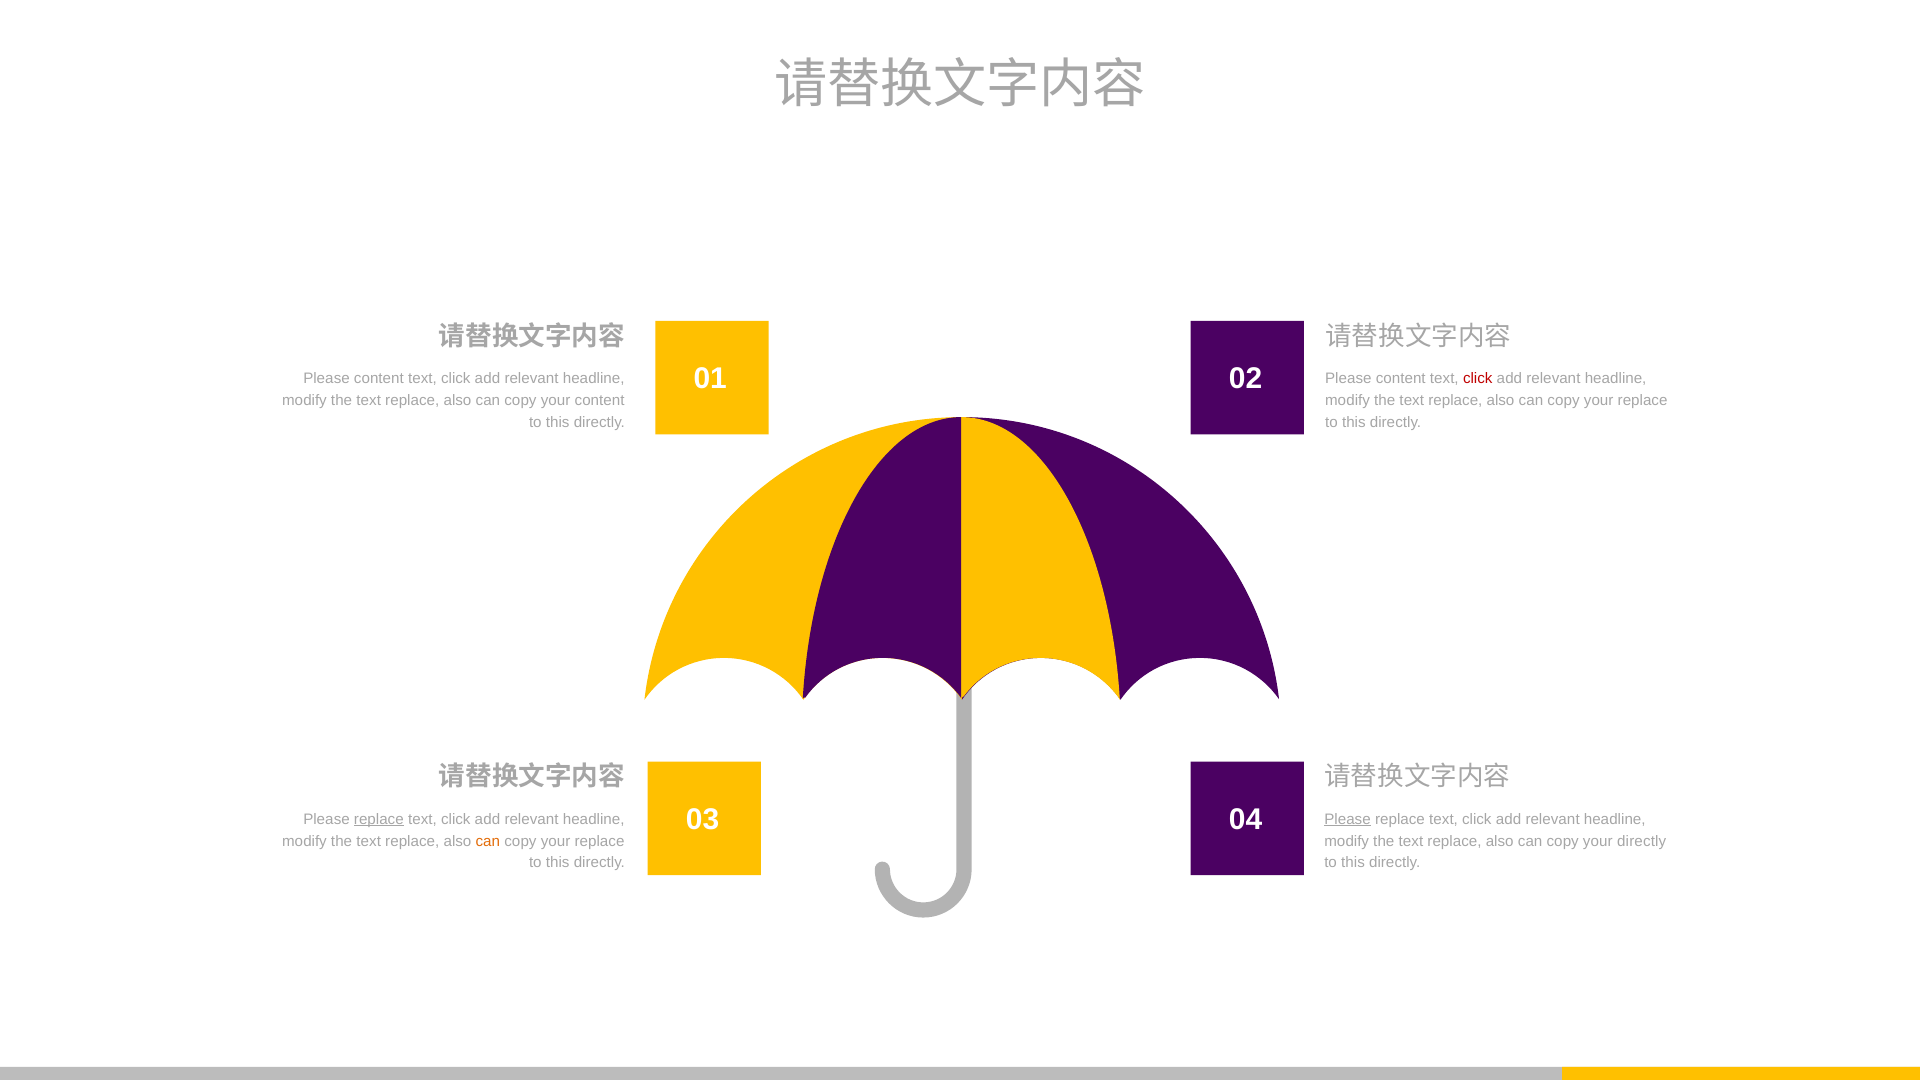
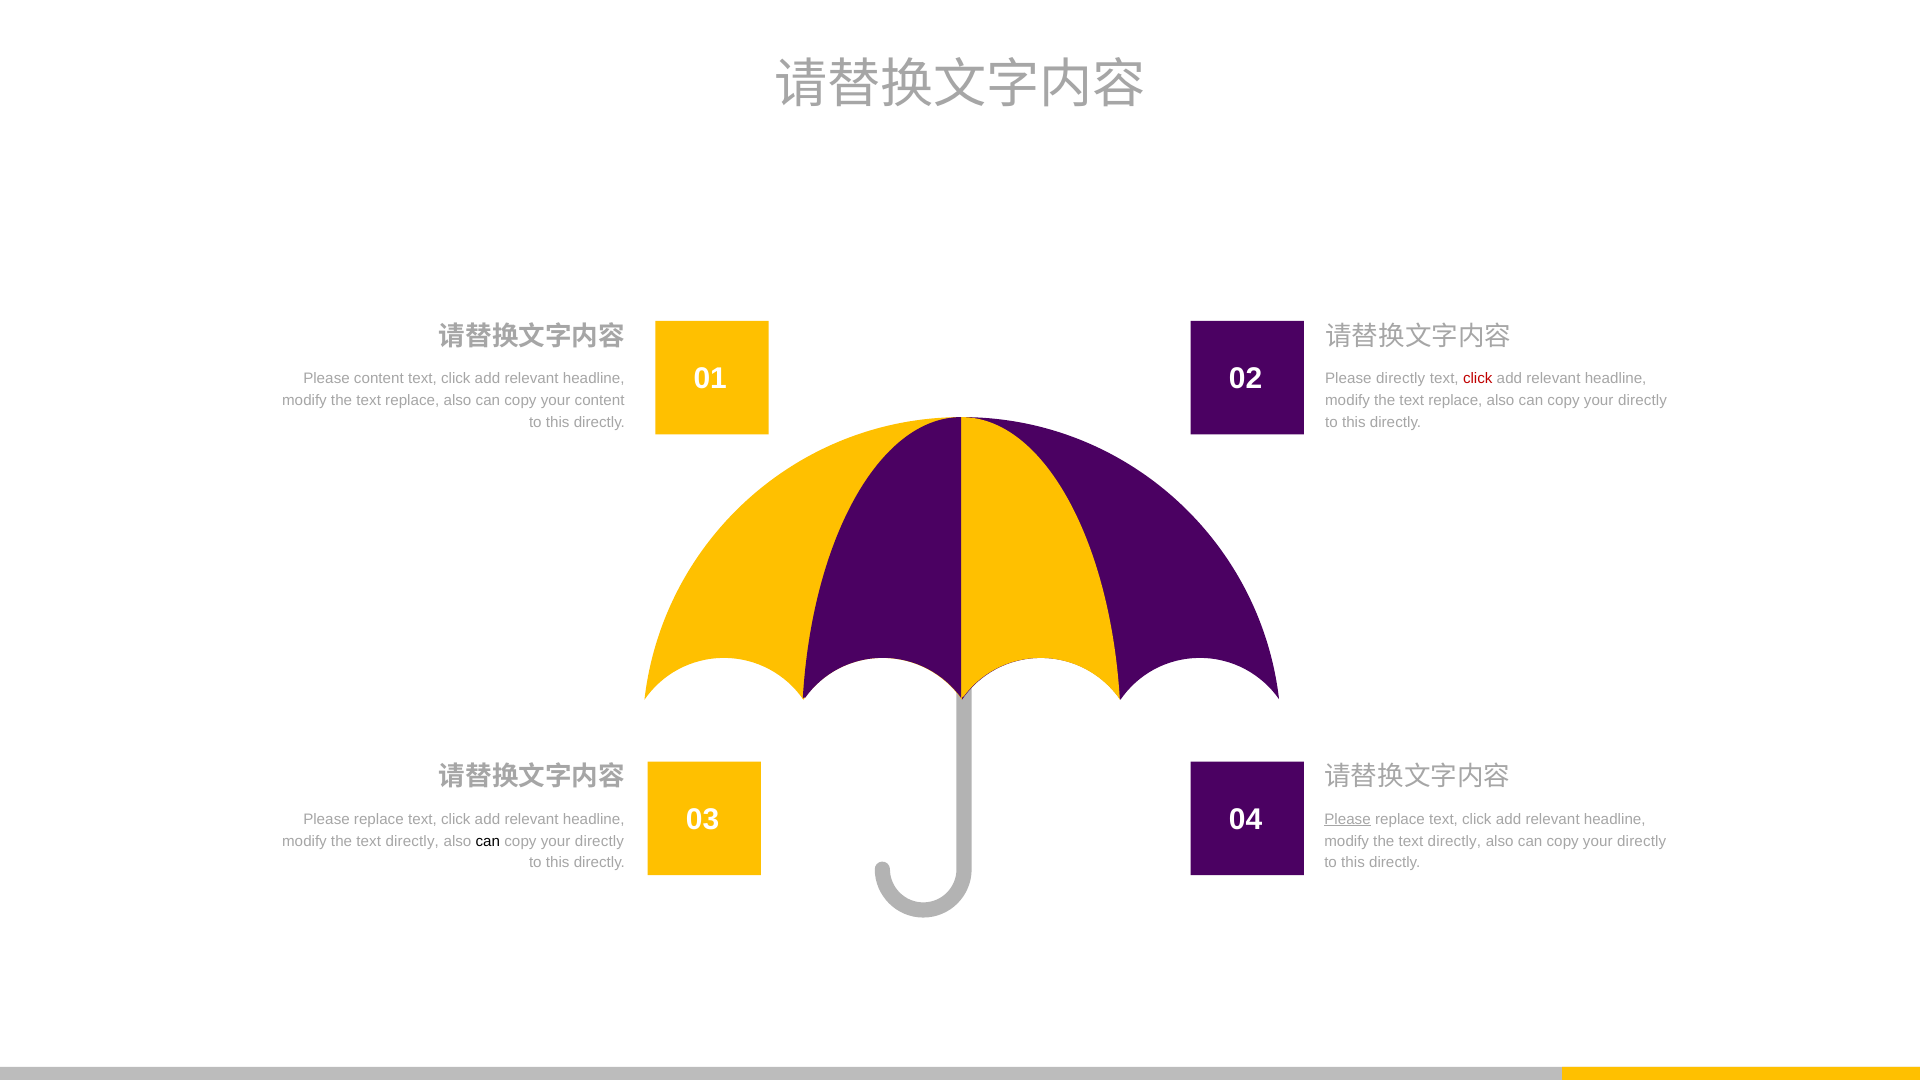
content: content -> directly (1401, 379)
replace: replace -> directly (1643, 400)
replace underline: present -> none (379, 819)
replace: replace -> directly (412, 841)
can colour: orange -> black (488, 841)
replace: replace -> directly (599, 841)
replace: replace -> directly (1454, 841)
